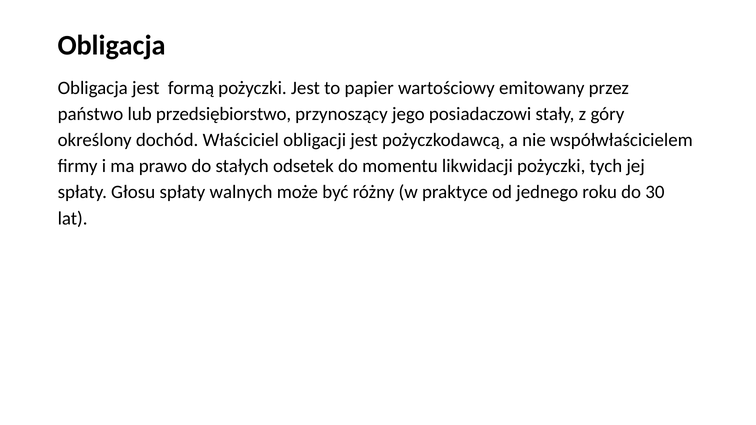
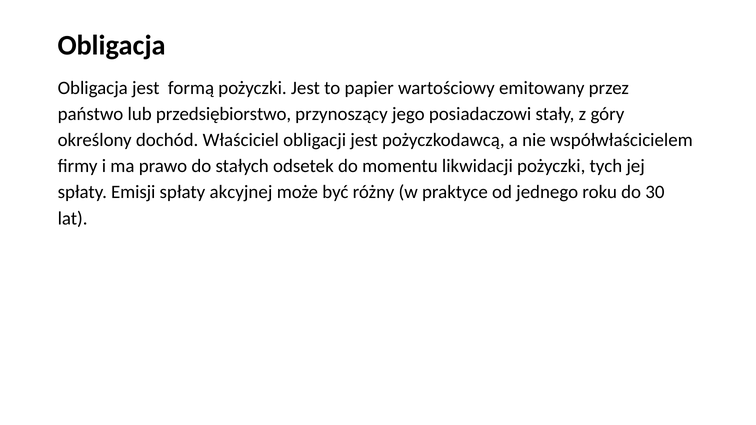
Głosu: Głosu -> Emisji (133, 192)
walnych: walnych -> akcyjnej (241, 192)
